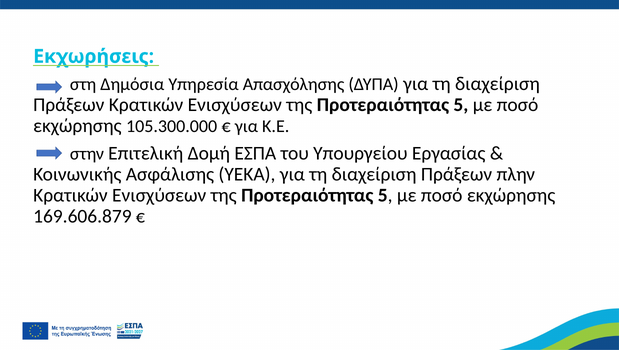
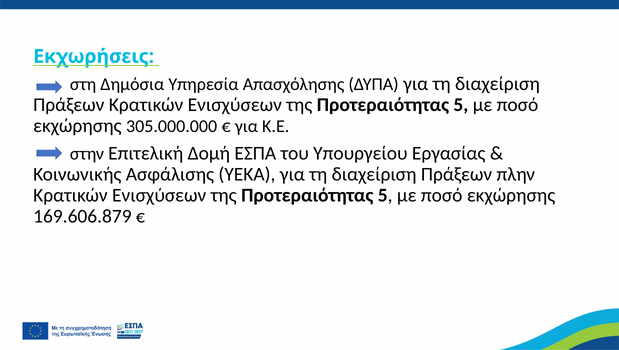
105.300.000: 105.300.000 -> 305.000.000 (172, 126)
